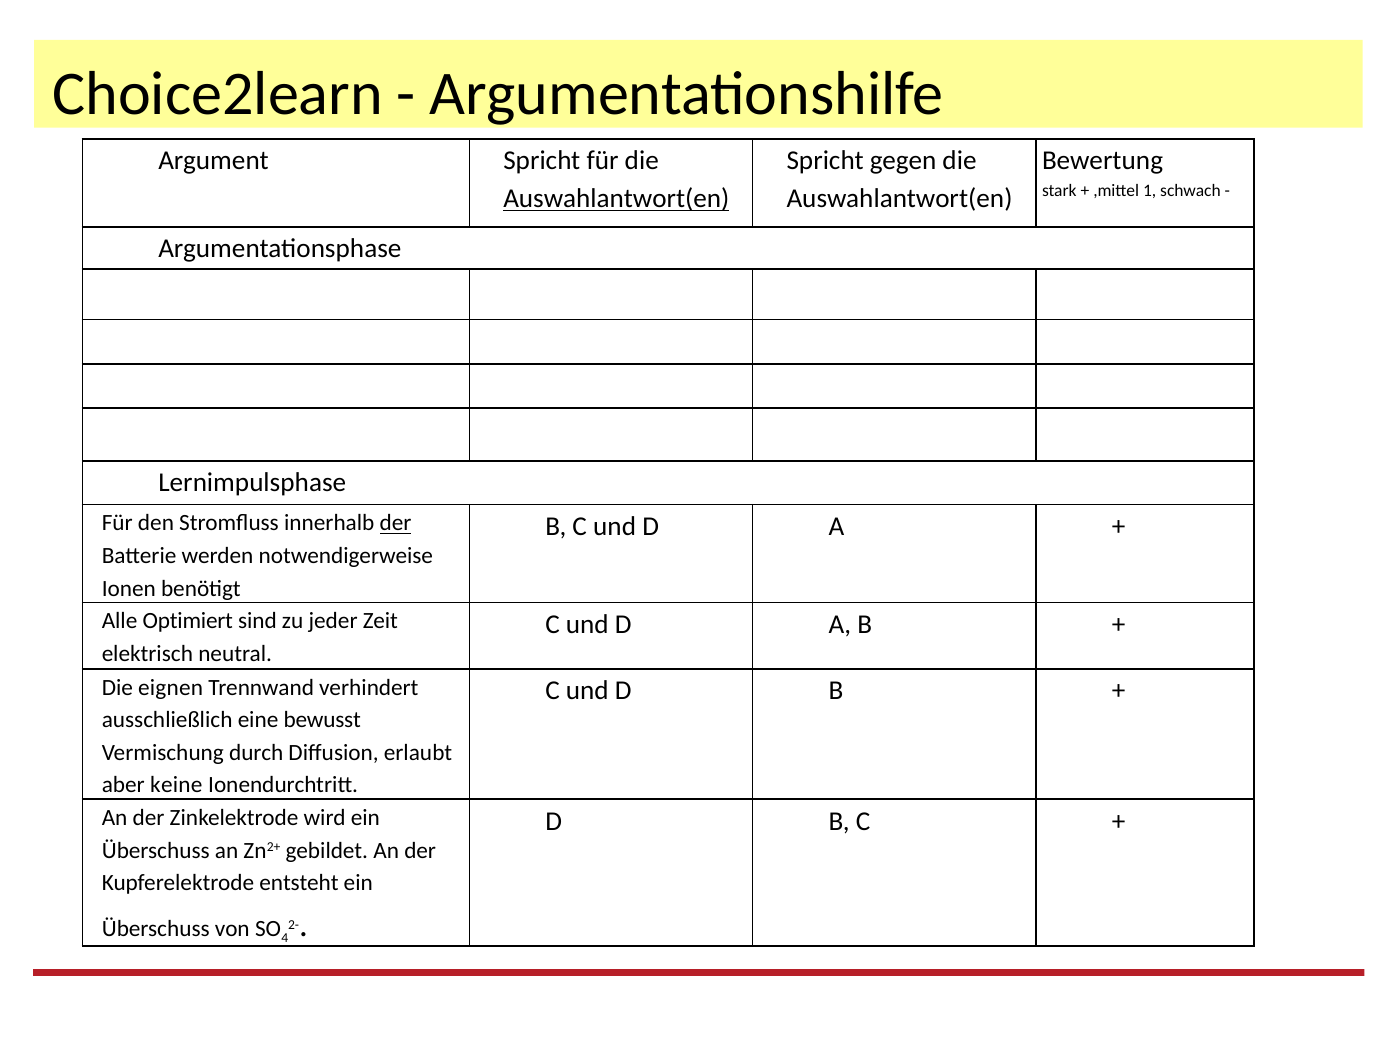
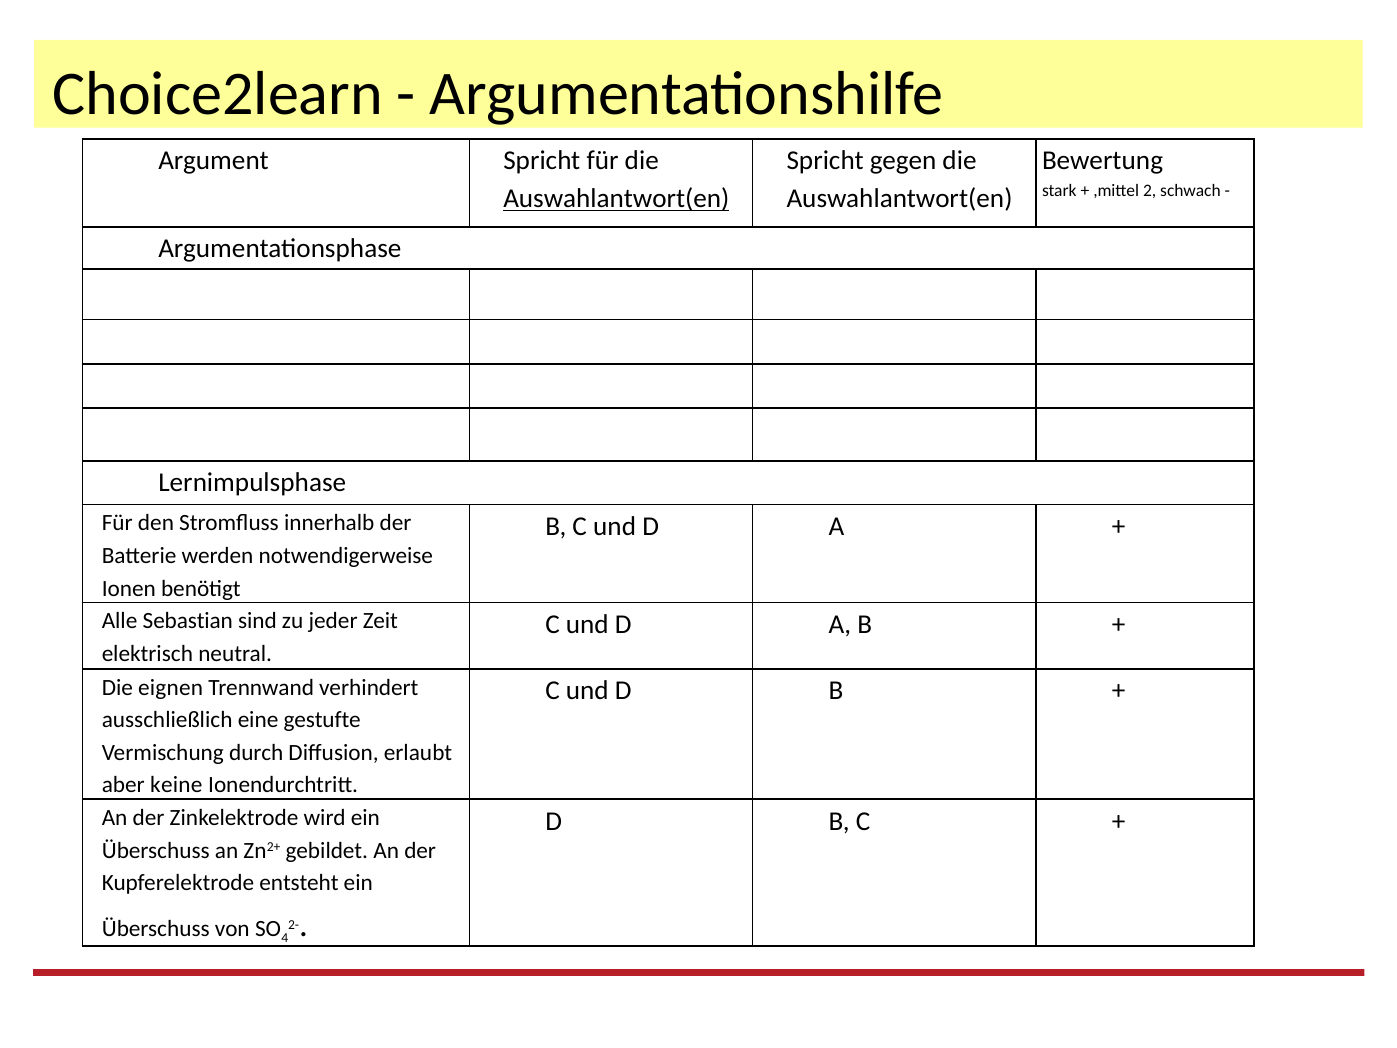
1: 1 -> 2 (1150, 191)
der underline: present -> none (395, 523)
Optimiert: Optimiert -> Sebastian (188, 621)
bewusst: bewusst -> gestufte (322, 720)
